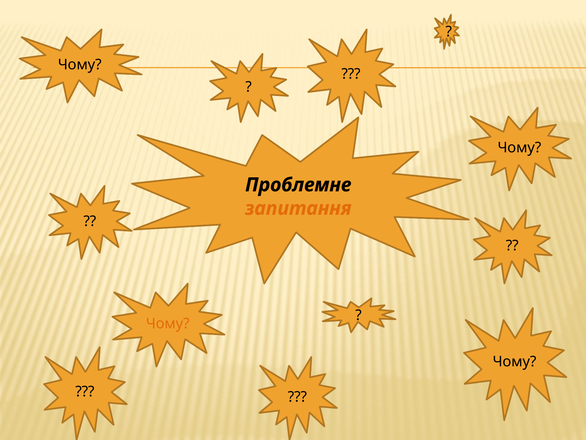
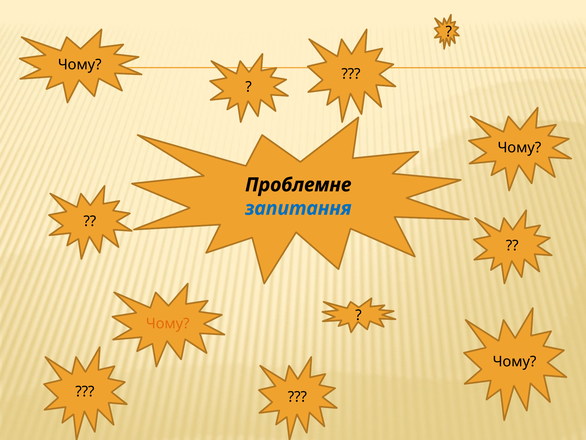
запитання colour: orange -> blue (298, 208)
